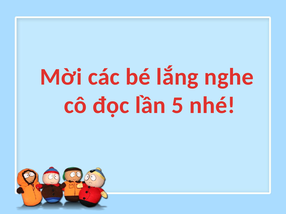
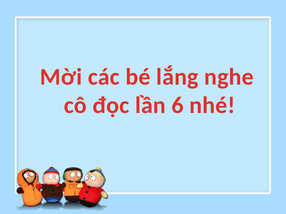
5: 5 -> 6 (178, 106)
